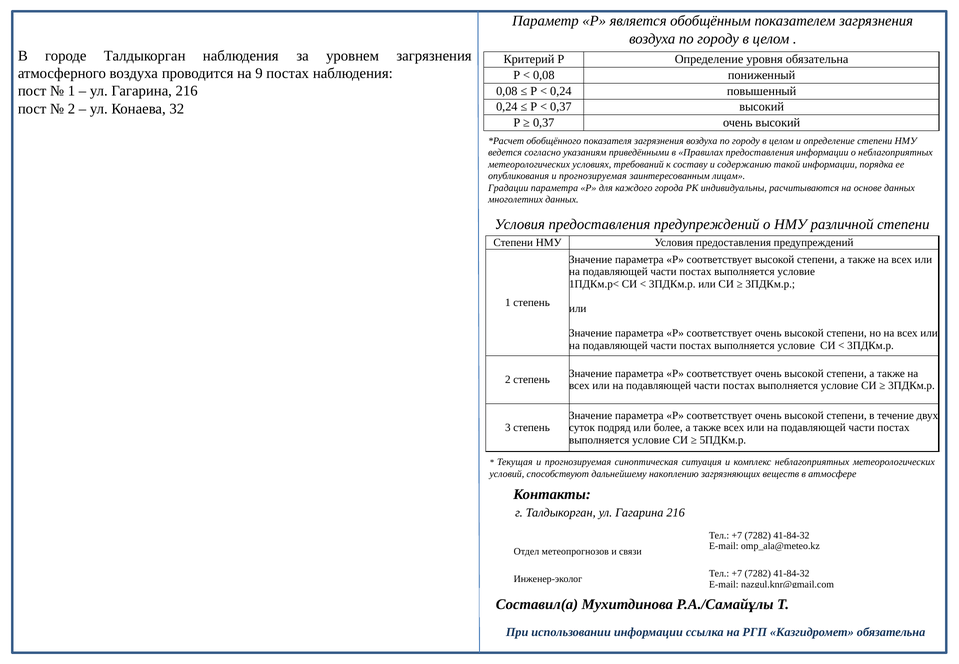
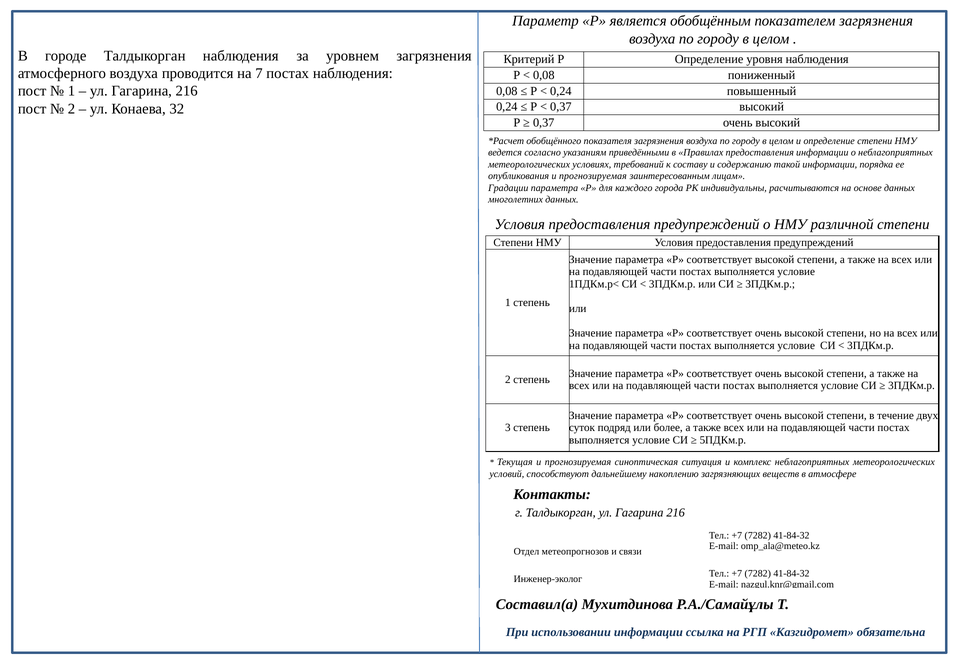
уровня обязательна: обязательна -> наблюдения (817, 59)
9: 9 -> 7 (259, 73)
